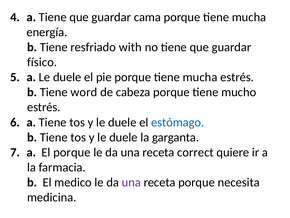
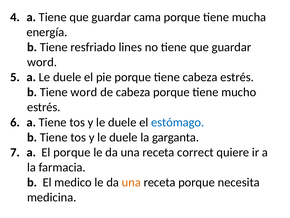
with: with -> lines (130, 47)
físico: físico -> word (42, 62)
pie porque tiene mucha: mucha -> cabeza (200, 77)
una colour: purple -> orange (131, 182)
